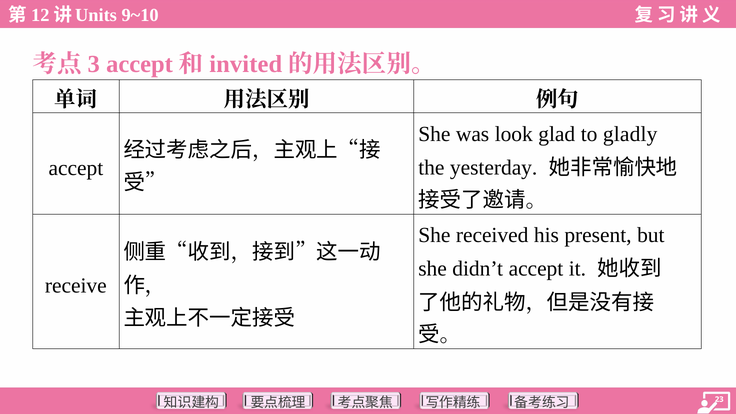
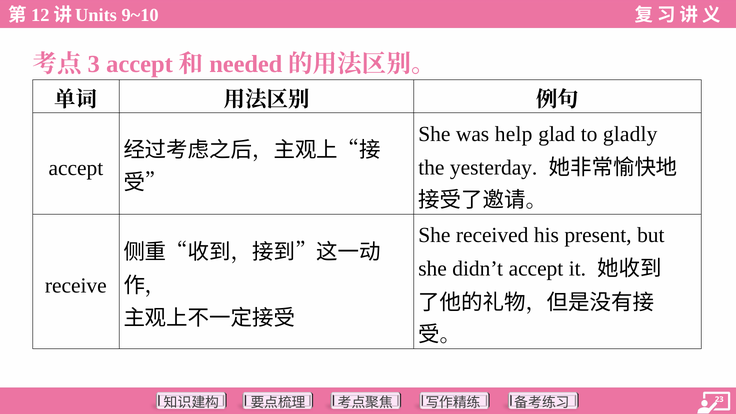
invited: invited -> needed (246, 64)
look: look -> help (514, 134)
